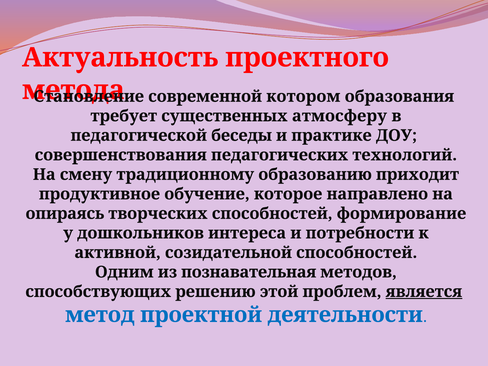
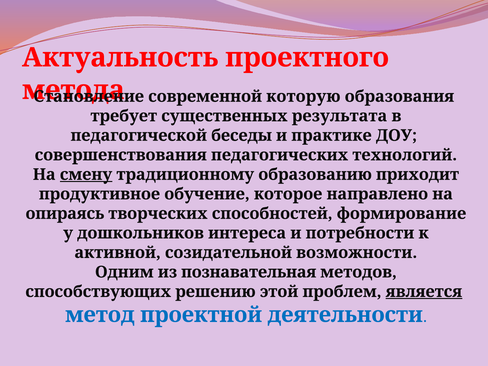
котором: котором -> которую (303, 96)
атмосферу: атмосферу -> результата (340, 116)
смену underline: none -> present (86, 174)
созидательной способностей: способностей -> возможности (357, 253)
